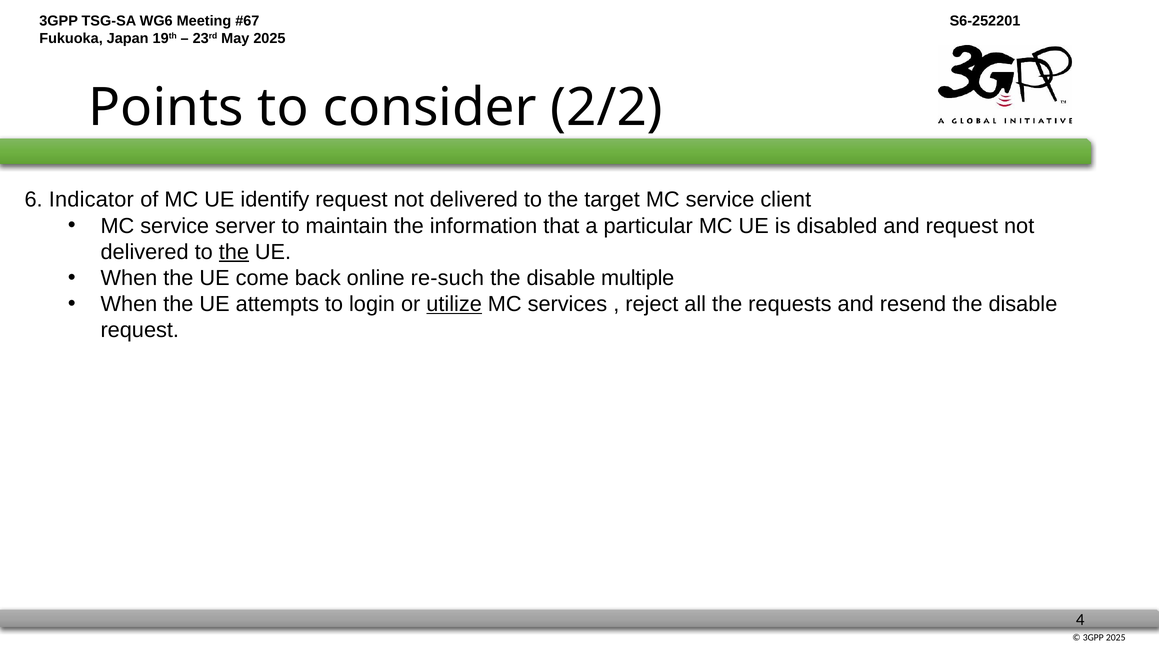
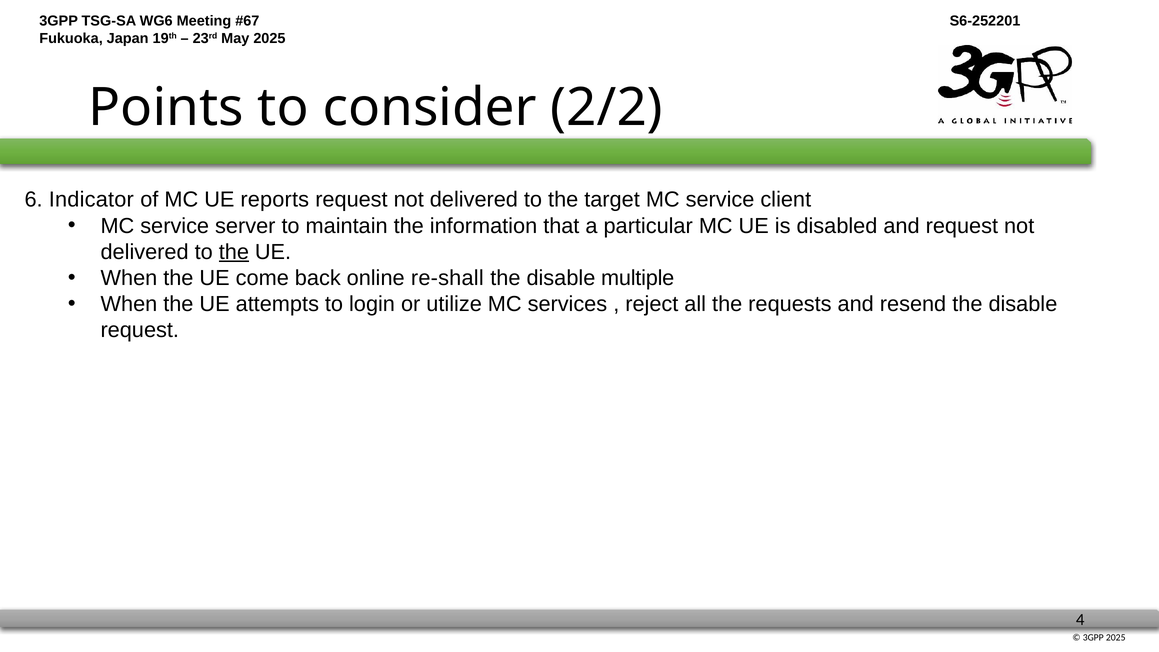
identify: identify -> reports (275, 200)
re-such: re-such -> re-shall (447, 278)
utilize underline: present -> none (454, 304)
